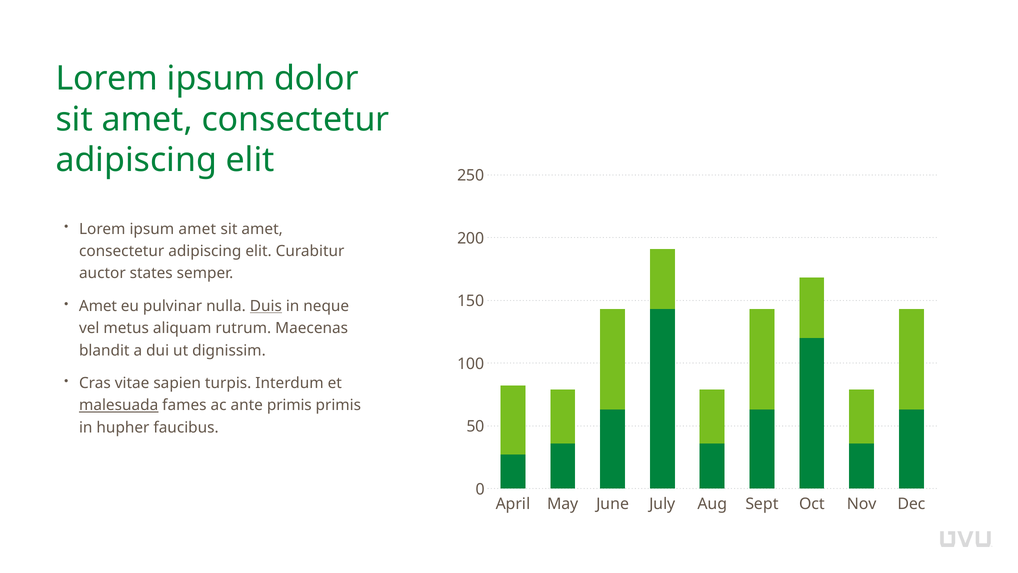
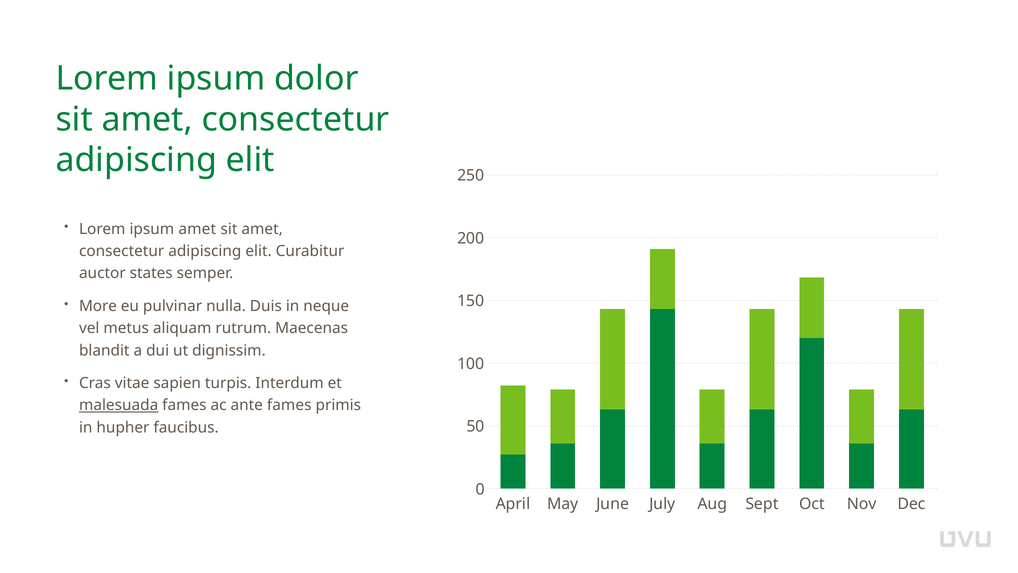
Amet: Amet -> More (98, 306)
Duis underline: present -> none (266, 306)
ante primis: primis -> fames (289, 405)
